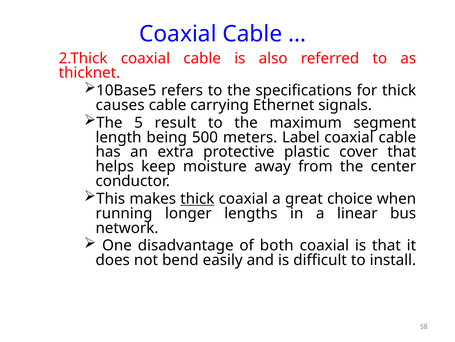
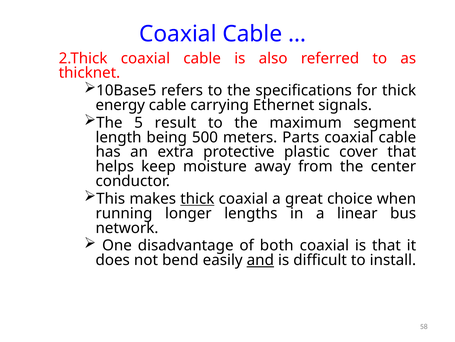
causes: causes -> energy (120, 105)
Label: Label -> Parts (301, 137)
and underline: none -> present (260, 260)
